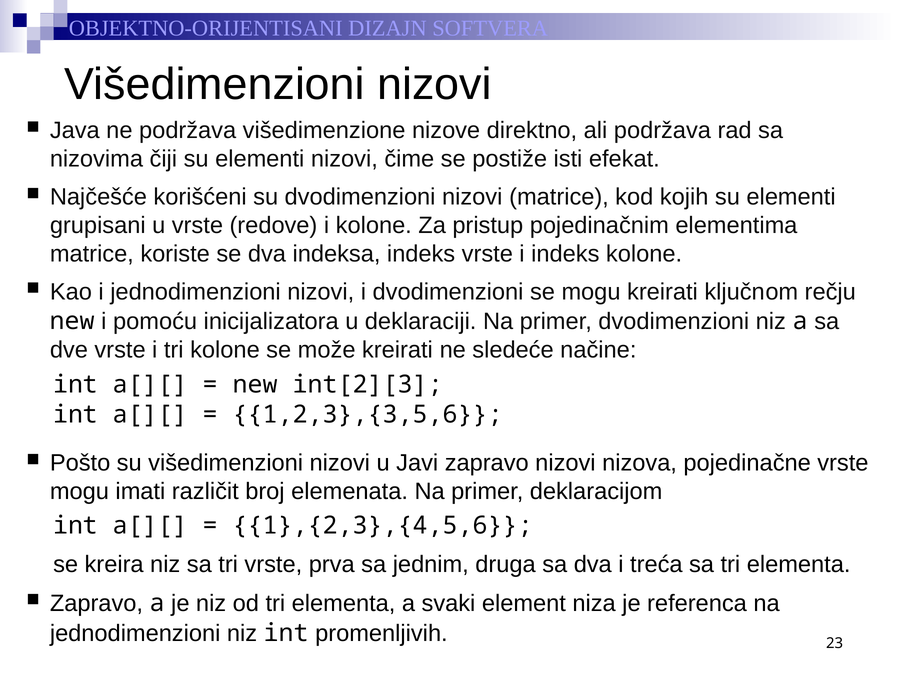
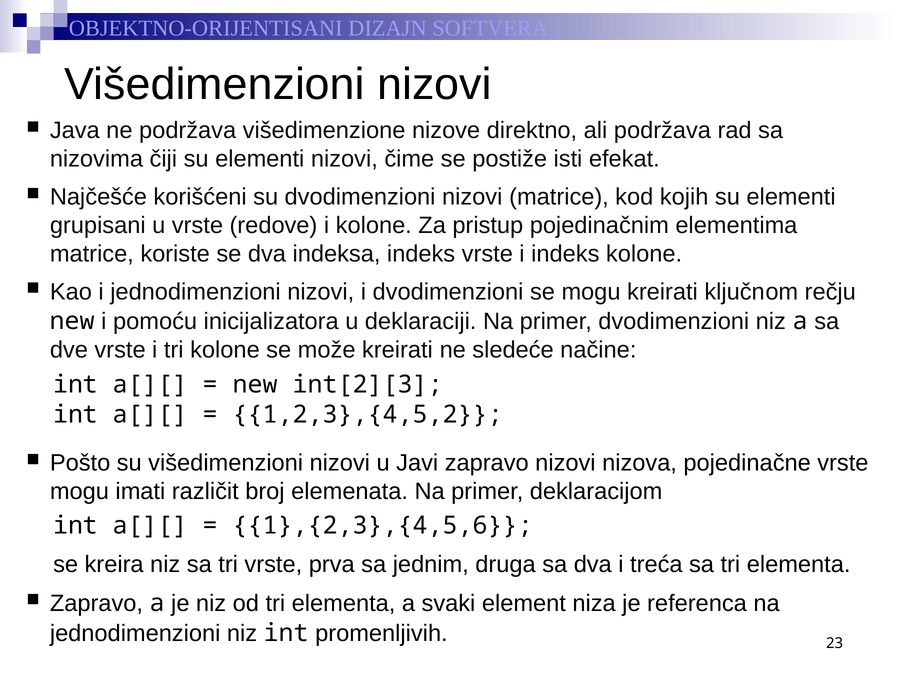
1,2,3},{3,5,6: 1,2,3},{3,5,6 -> 1,2,3},{4,5,2 (368, 414)
